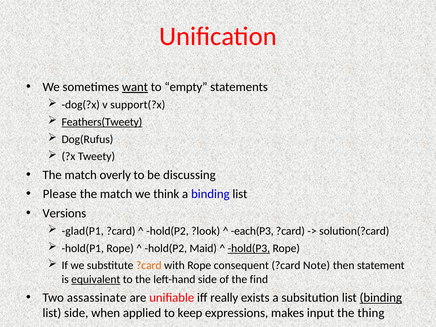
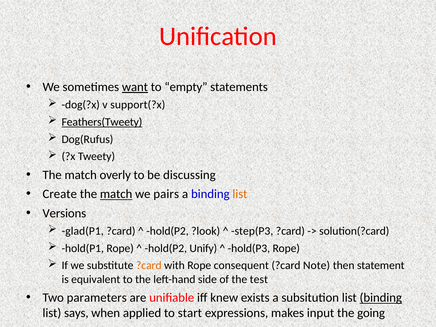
Please: Please -> Create (60, 194)
match underline: none -> present (116, 194)
think: think -> pairs (166, 194)
list colour: black -> orange (240, 194)
each(P3: each(P3 -> step(P3 (252, 231)
Maid: Maid -> Unify (203, 248)
hold(P3 underline: present -> none (249, 248)
equivalent underline: present -> none (96, 279)
find: find -> test (259, 279)
assassinate: assassinate -> parameters (97, 298)
really: really -> knew (224, 298)
list side: side -> says (76, 313)
keep: keep -> start (190, 313)
thing: thing -> going (371, 313)
